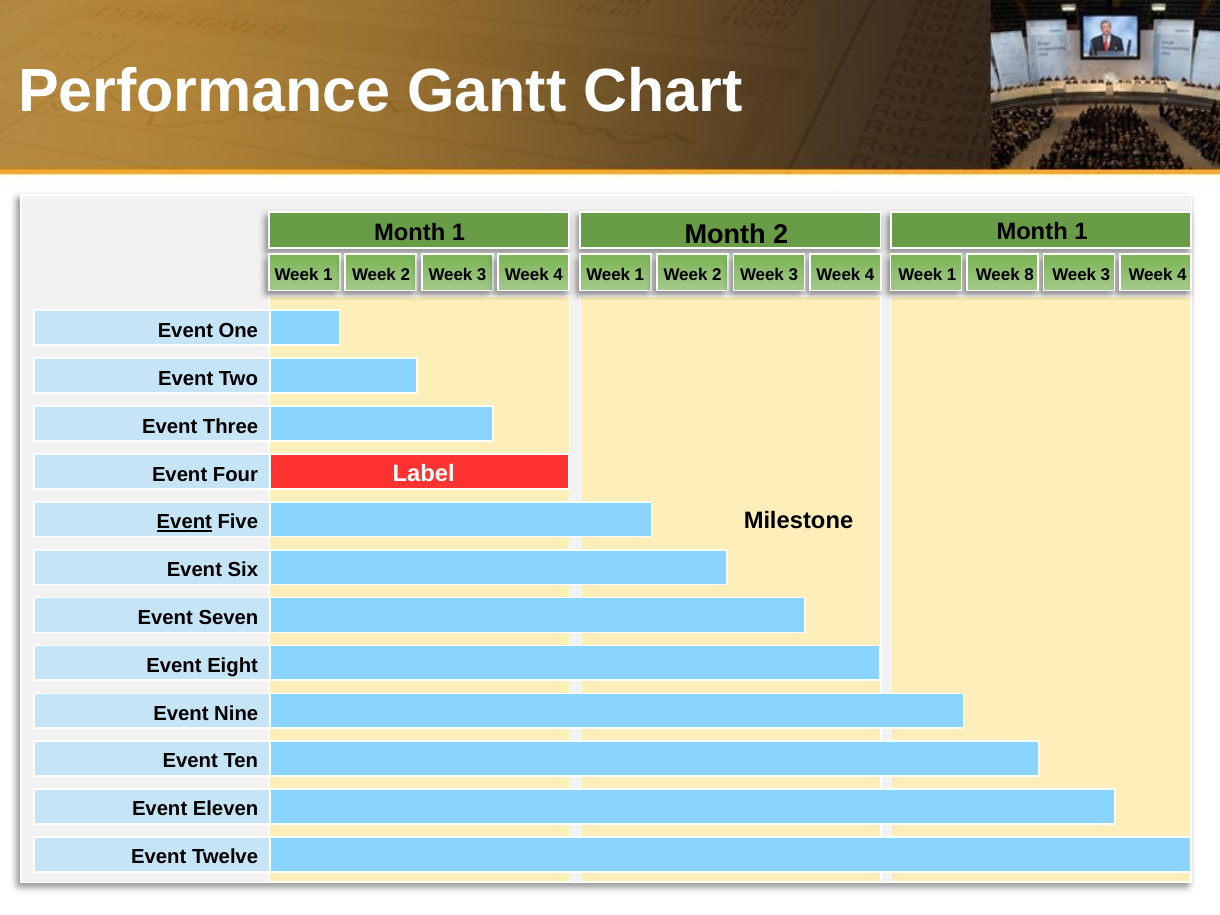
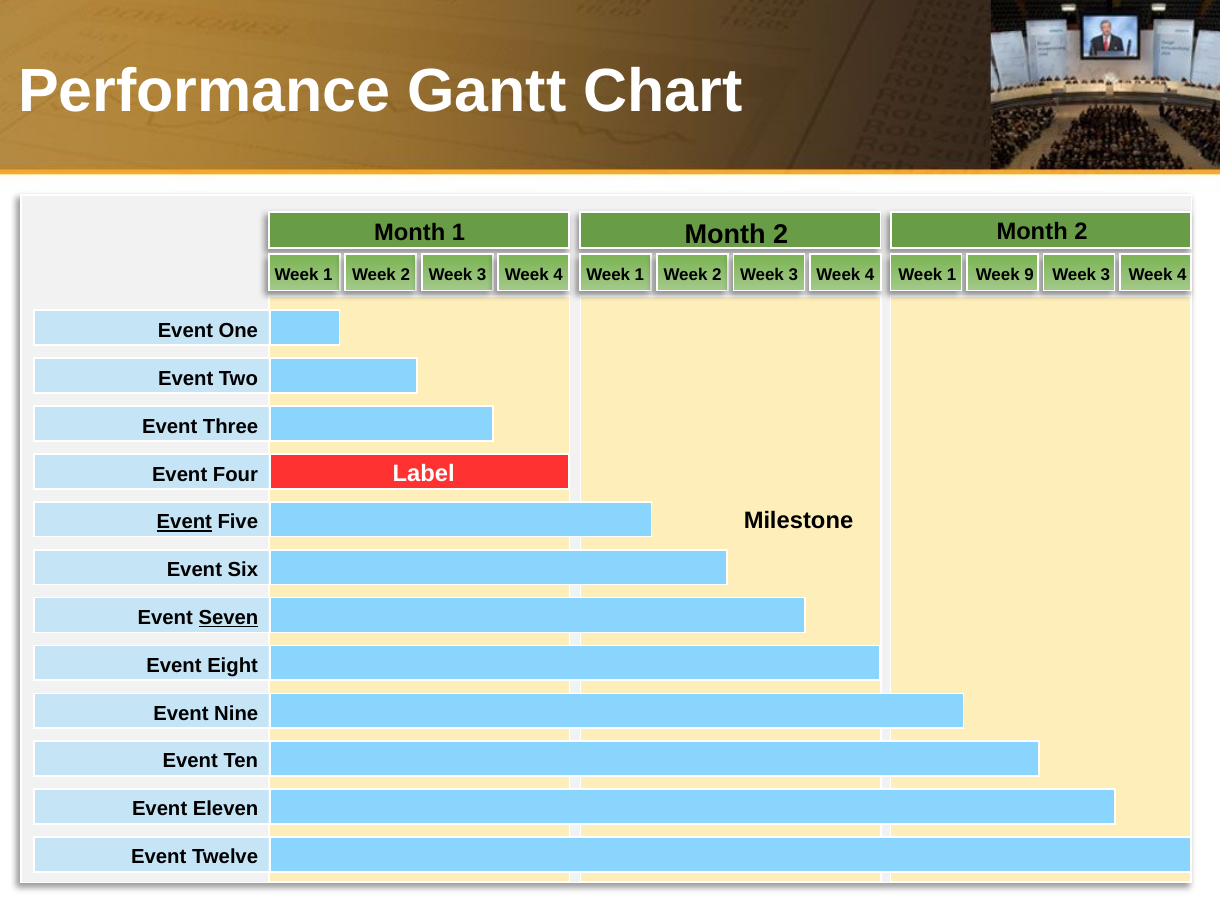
1: 1 -> 2 (1081, 232)
8: 8 -> 9 (1029, 275)
Seven underline: none -> present (228, 618)
